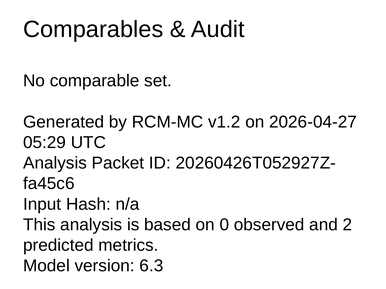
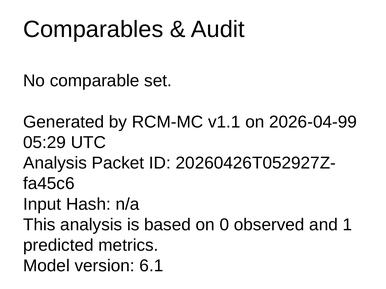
v1.2: v1.2 -> v1.1 (224, 122)
2026-04-27: 2026-04-27 -> 2026-04-99 (313, 122)
2: 2 -> 1 (347, 225)
6.3: 6.3 -> 6.1 (151, 266)
